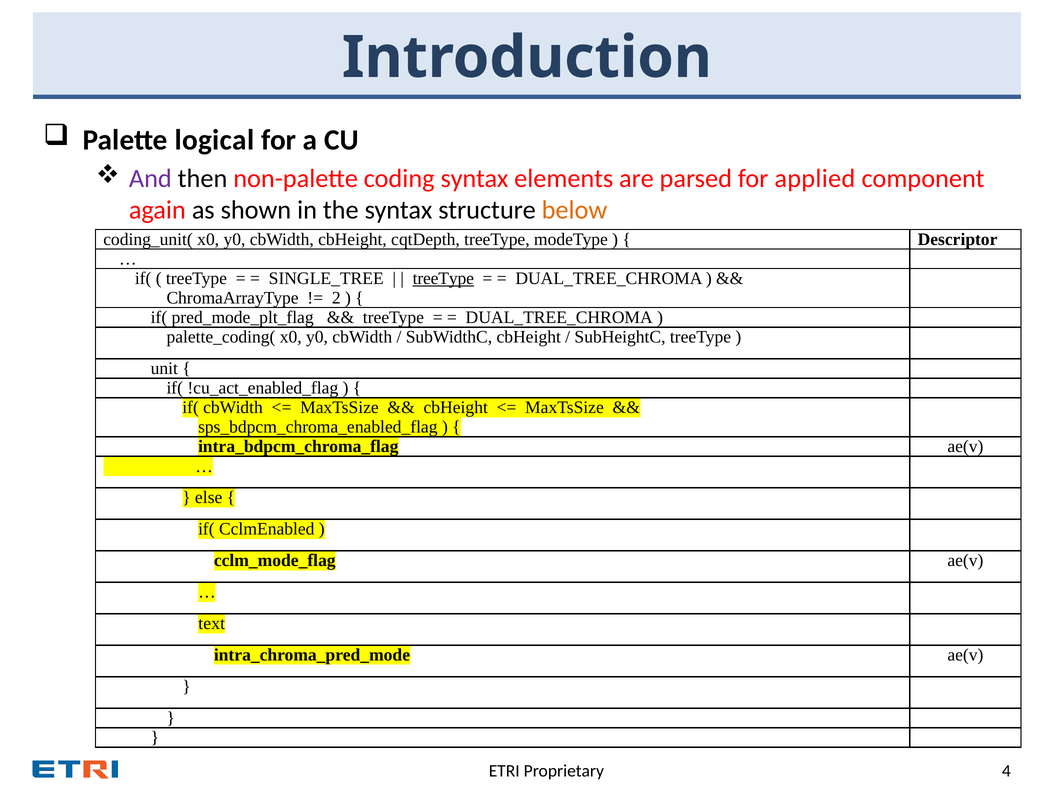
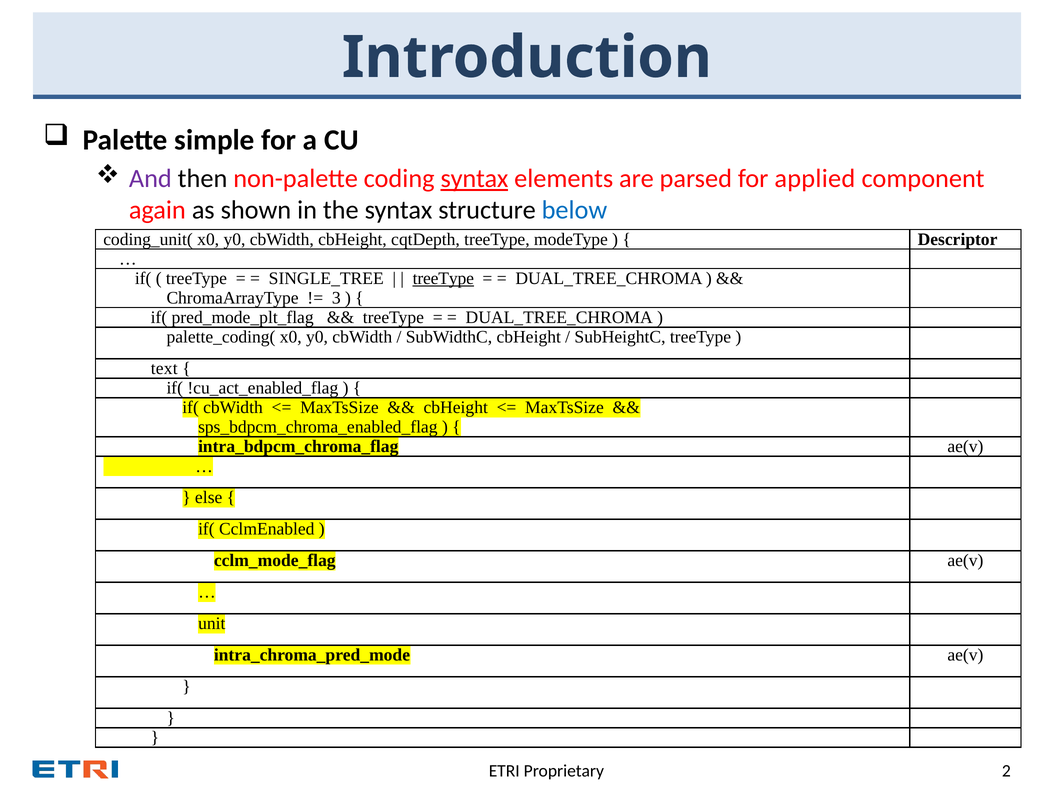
logical: logical -> simple (215, 140)
syntax underline: none -> present (475, 179)
below colour: orange -> blue (574, 210)
2: 2 -> 3 (336, 298)
unit: unit -> text (164, 368)
text: text -> unit (212, 623)
4: 4 -> 2 (1006, 770)
